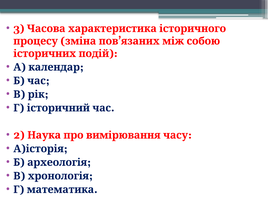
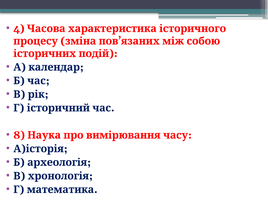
3: 3 -> 4 (19, 29)
2: 2 -> 8 (19, 135)
